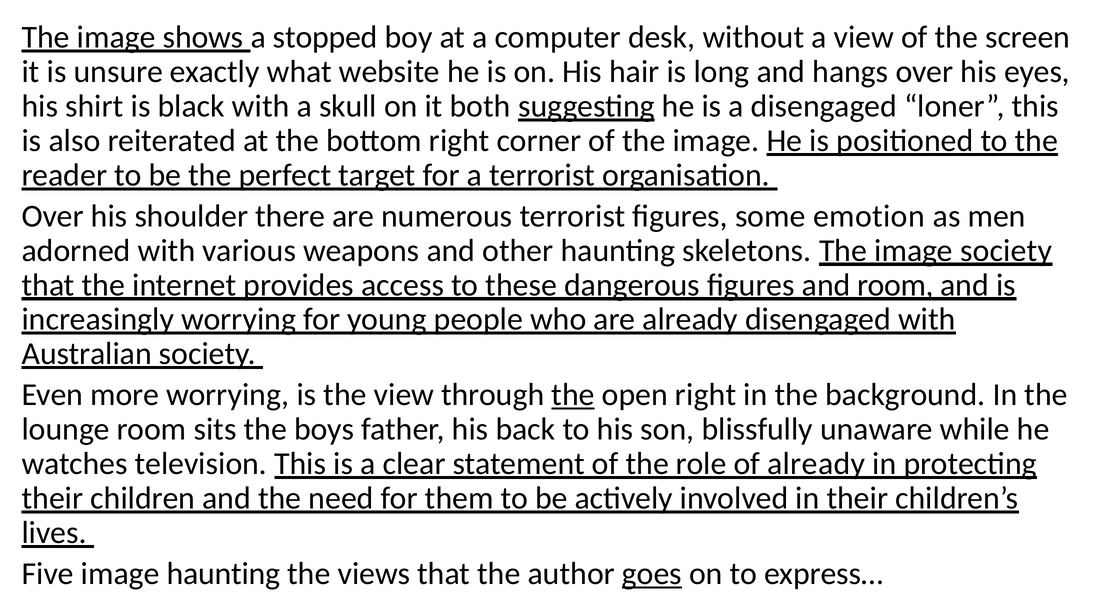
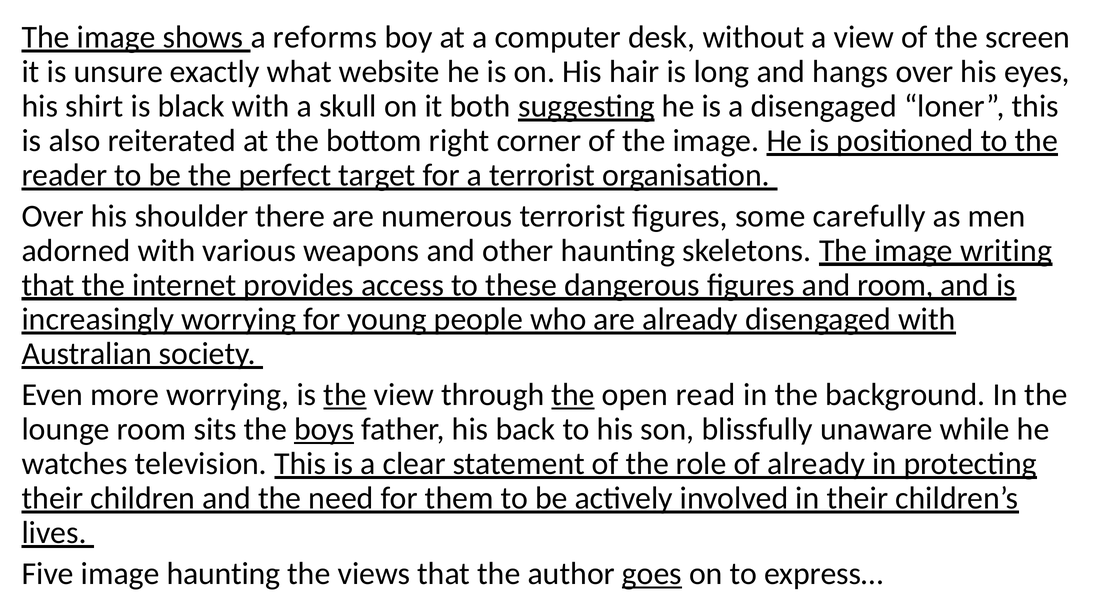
stopped: stopped -> reforms (325, 37)
emotion: emotion -> carefully (869, 216)
image society: society -> writing (1006, 250)
the underline: none -> present (345, 395)
open right: right -> read (705, 395)
boys underline: none -> present (324, 429)
